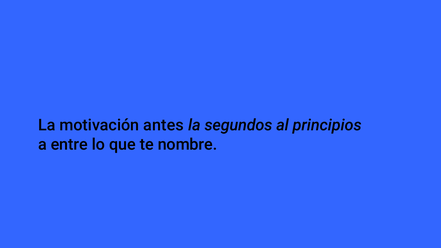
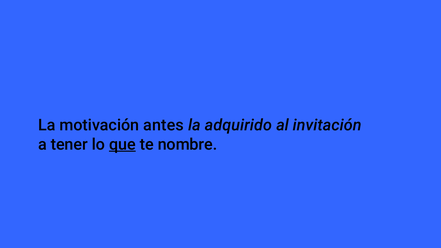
segundos: segundos -> adquirido (238, 125)
principios: principios -> invitación (327, 125)
entre: entre -> tener (69, 144)
que underline: none -> present (122, 144)
